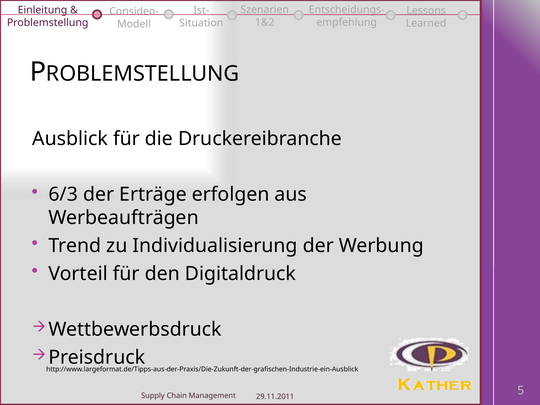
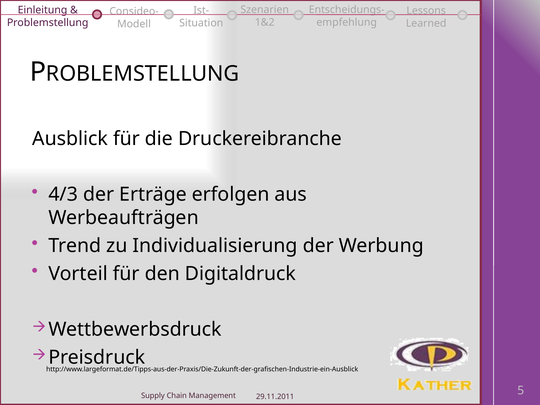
6/3: 6/3 -> 4/3 (63, 194)
